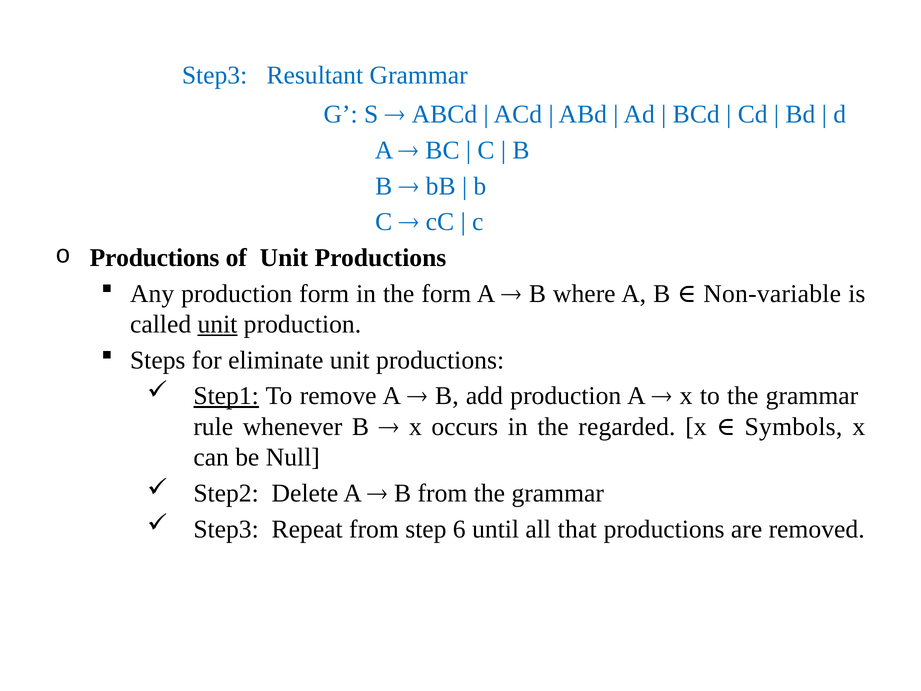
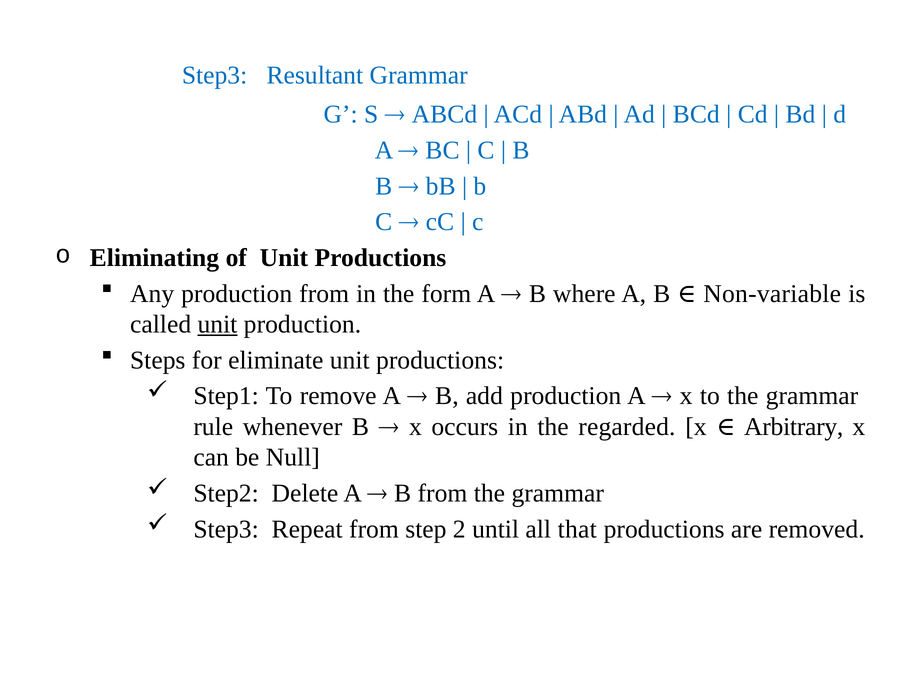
Productions: Productions -> Eliminating (154, 258)
production form: form -> from (324, 293)
Step1 underline: present -> none (226, 396)
Symbols: Symbols -> Arbitrary (794, 427)
6: 6 -> 2 (459, 529)
